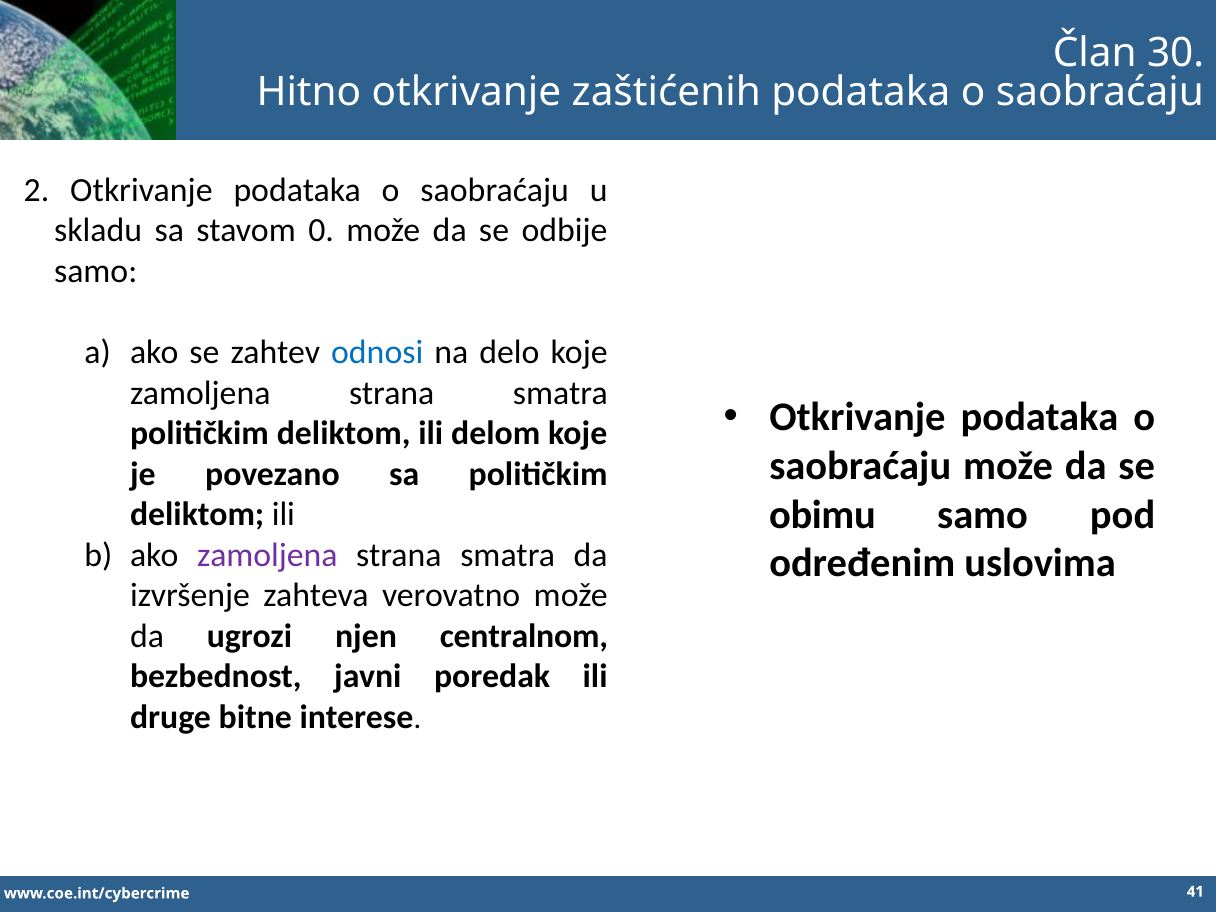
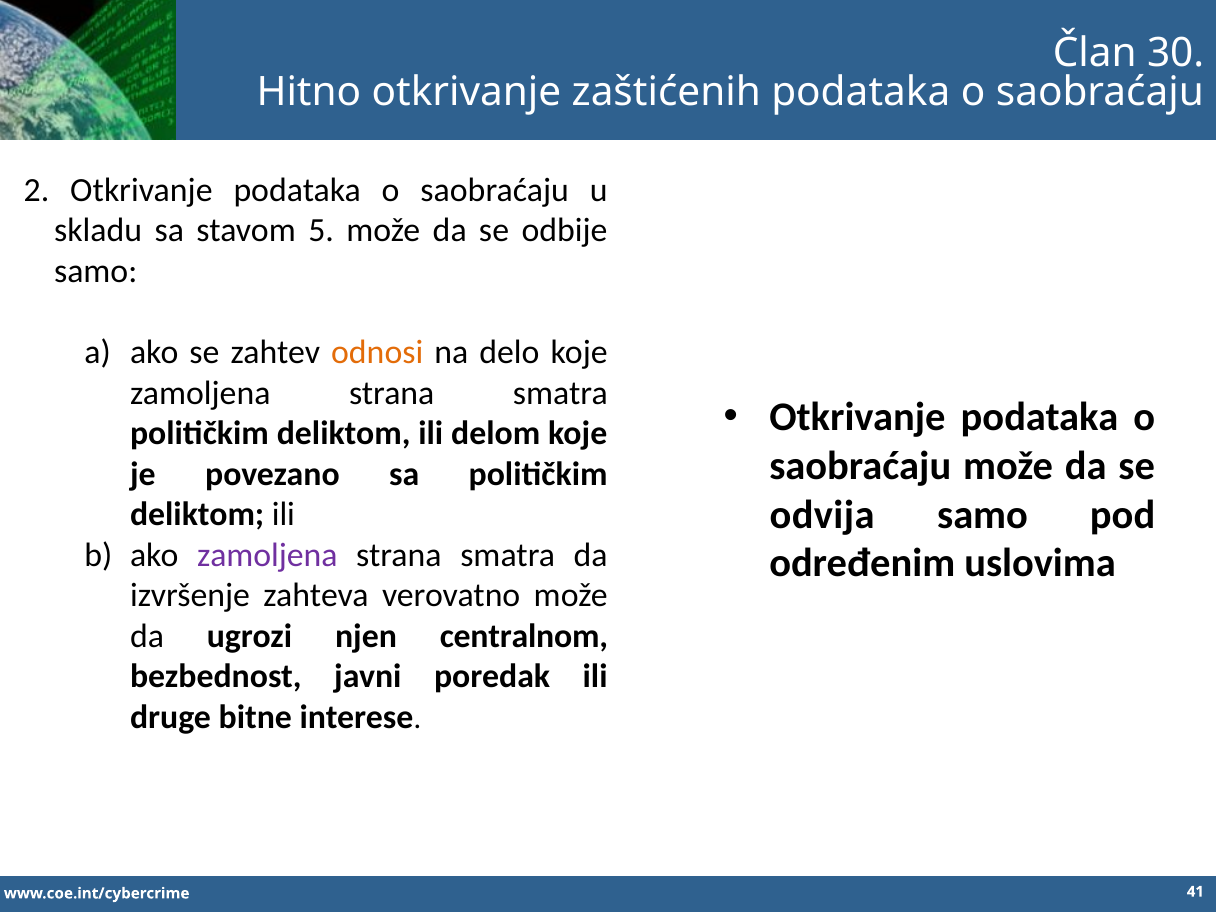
0: 0 -> 5 (321, 231)
odnosi colour: blue -> orange (377, 352)
obimu: obimu -> odvija (822, 515)
